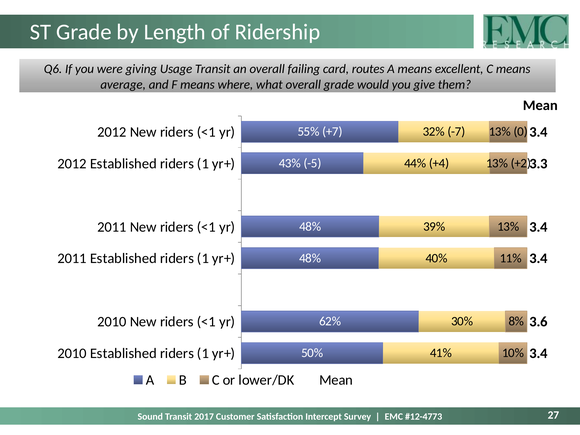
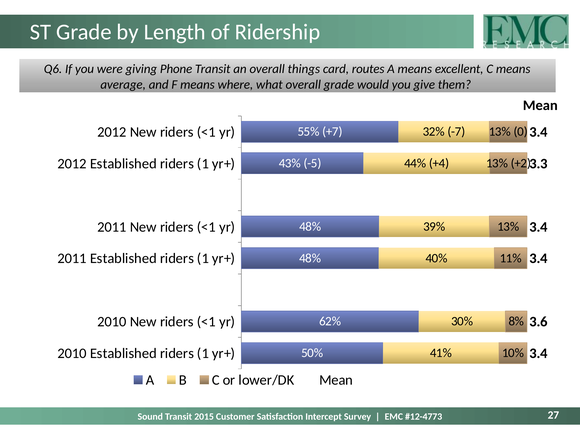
Usage: Usage -> Phone (176, 69)
failing: failing -> things (304, 69)
2017: 2017 -> 2015 (204, 417)
